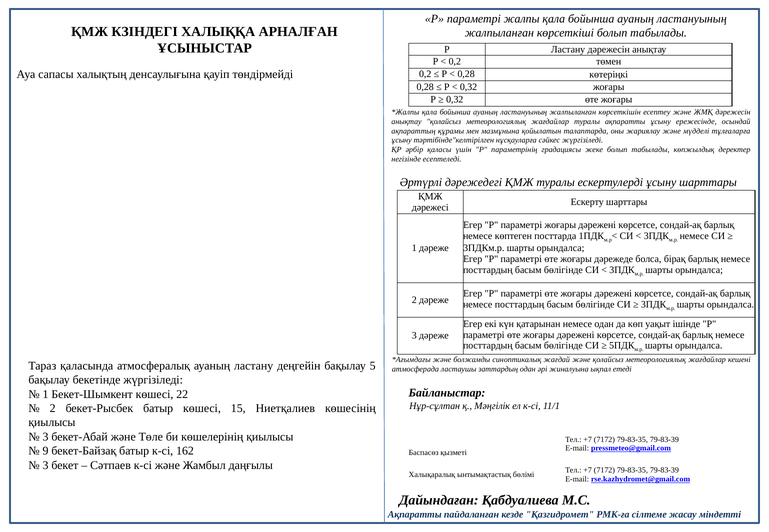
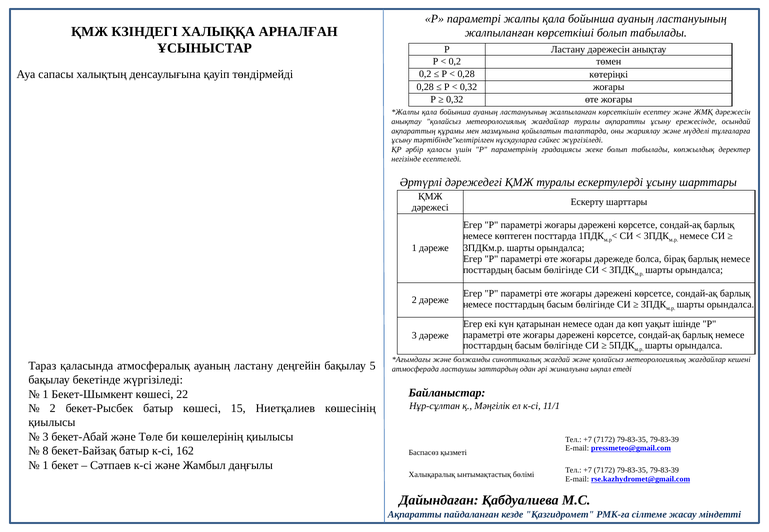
9: 9 -> 8 (46, 451)
3: 3 -> 1 (46, 465)
